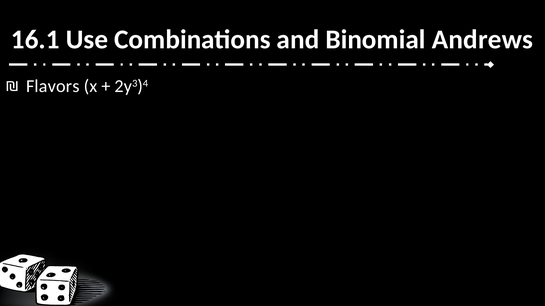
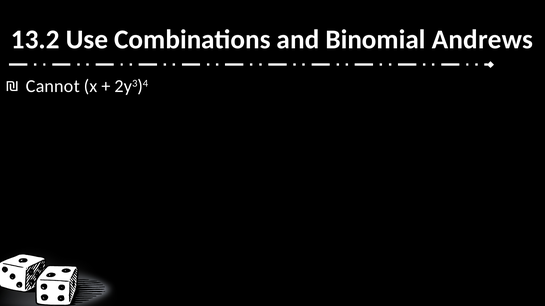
16.1: 16.1 -> 13.2 (35, 40)
Flavors: Flavors -> Cannot (53, 86)
